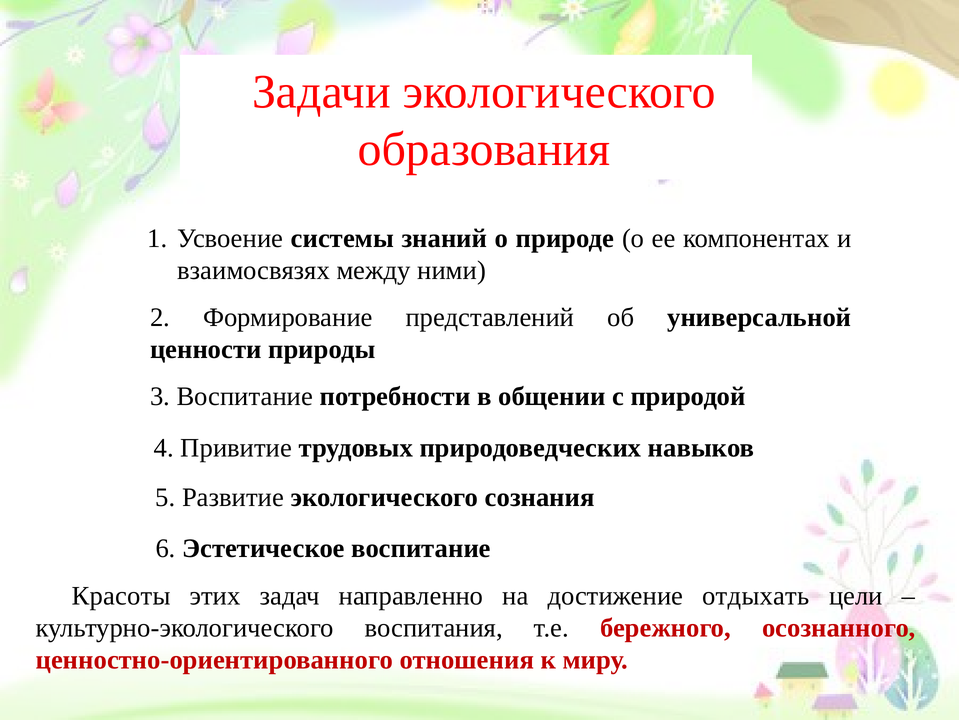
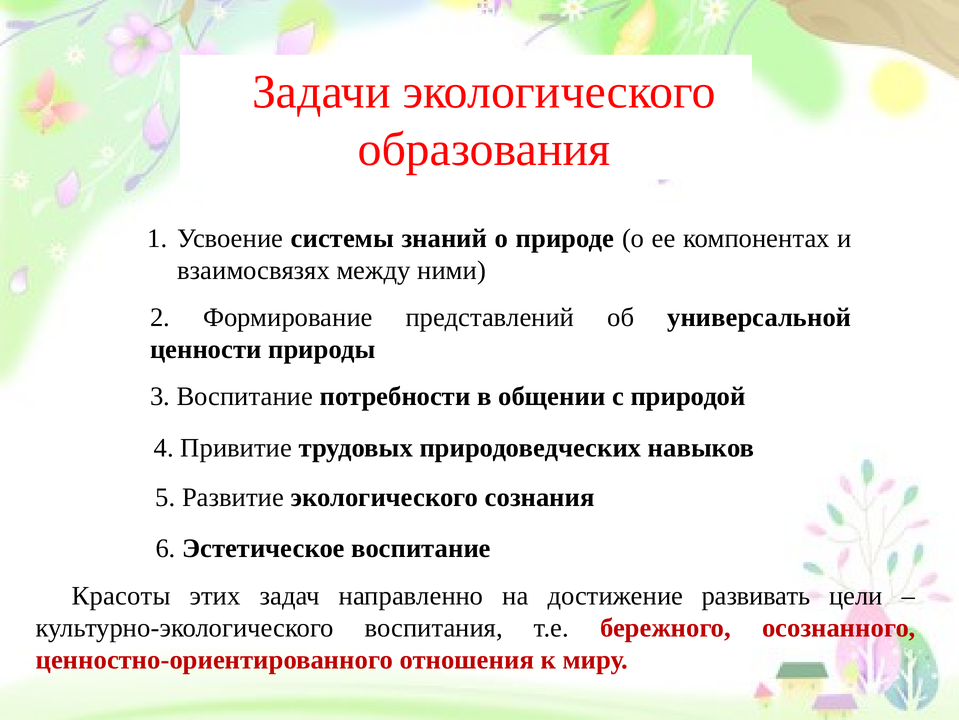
отдыхать: отдыхать -> развивать (756, 595)
